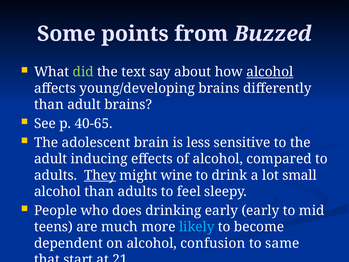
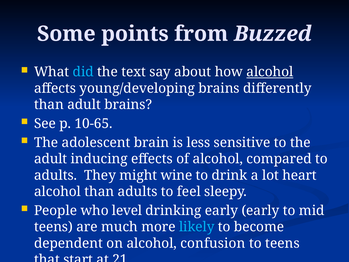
did colour: light green -> light blue (83, 72)
40-65: 40-65 -> 10-65 (94, 124)
They underline: present -> none (100, 175)
small: small -> heart (300, 175)
does: does -> level (127, 210)
to same: same -> teens (282, 243)
